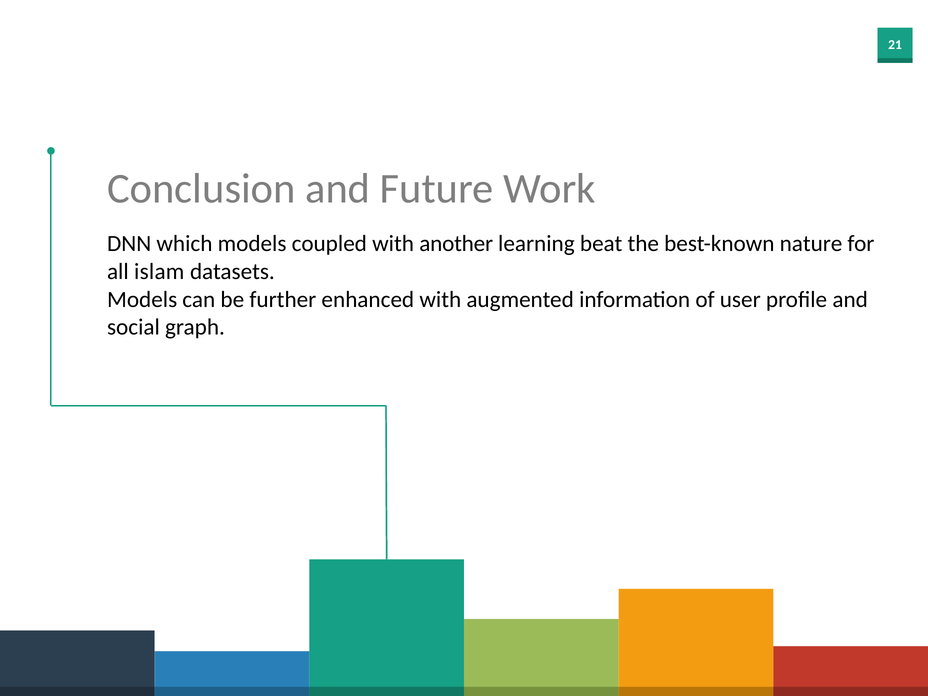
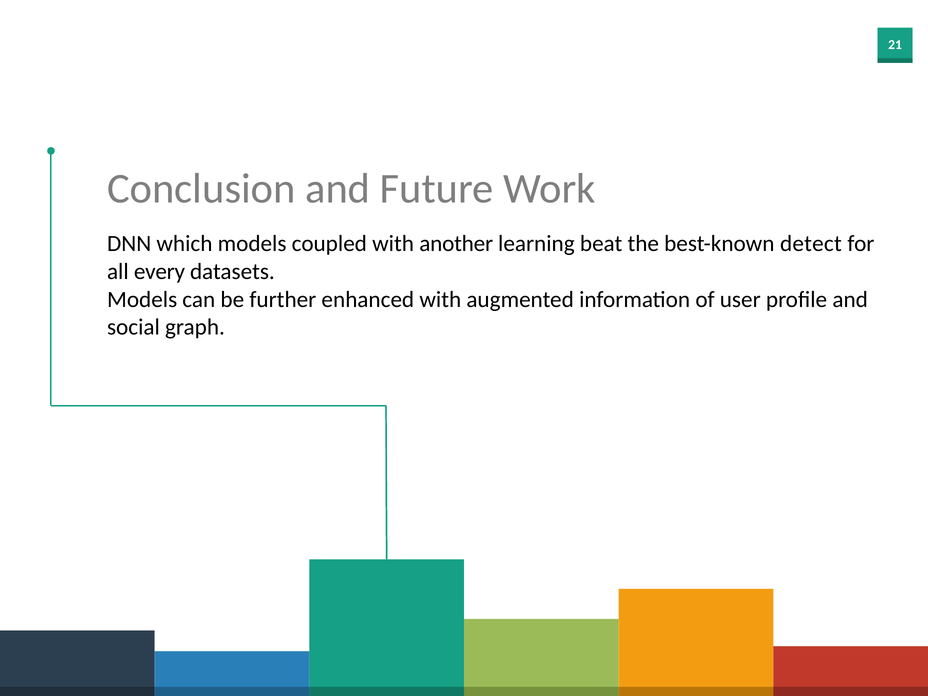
nature: nature -> detect (811, 244)
islam: islam -> every (159, 272)
